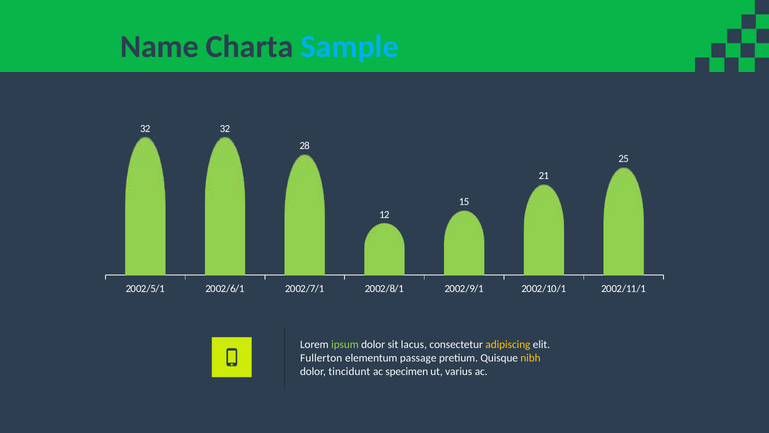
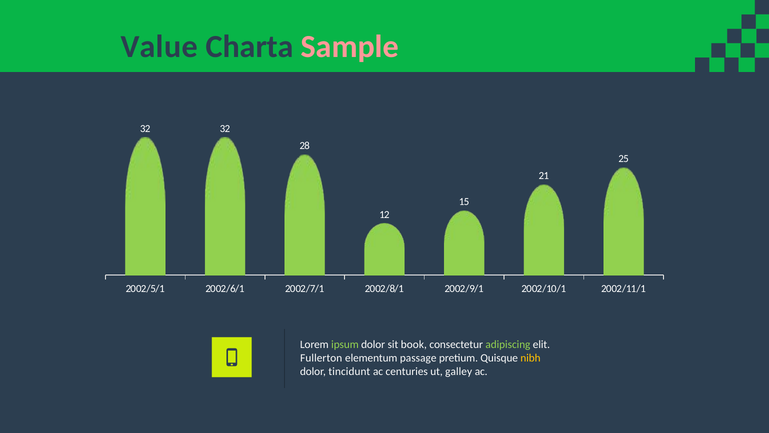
Name: Name -> Value (159, 47)
Sample colour: light blue -> pink (350, 47)
lacus: lacus -> book (414, 344)
adipiscing colour: yellow -> light green (508, 344)
specimen: specimen -> centuries (407, 371)
varius: varius -> galley (459, 371)
